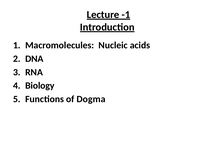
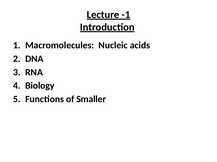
Dogma: Dogma -> Smaller (91, 100)
